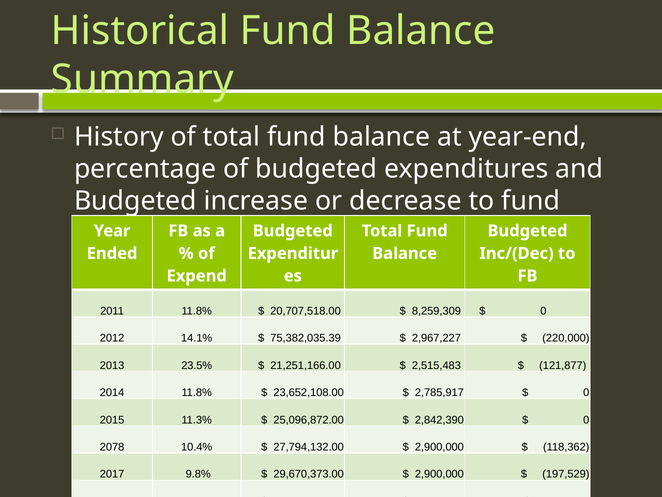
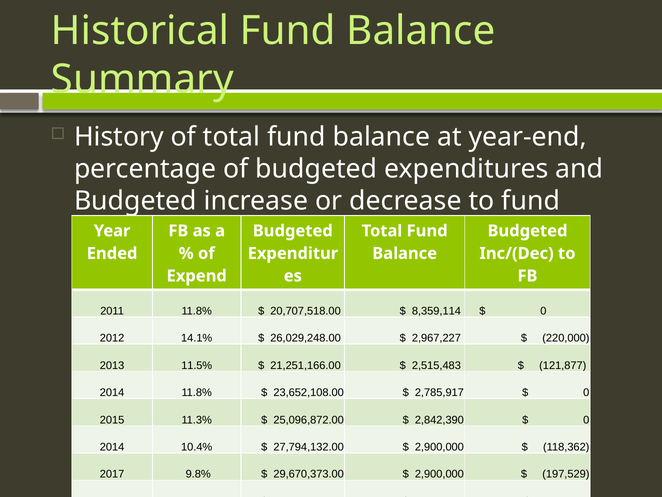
8,259,309: 8,259,309 -> 8,359,114 (436, 311)
75,382,035.39: 75,382,035.39 -> 26,029,248.00 (306, 338)
23.5%: 23.5% -> 11.5% (197, 365)
2078: 2078 -> 2014 (112, 447)
